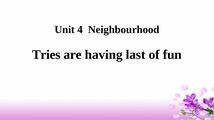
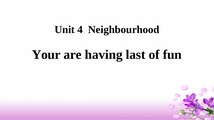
Tries: Tries -> Your (46, 55)
